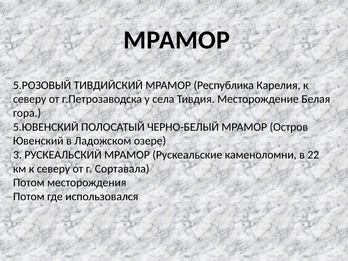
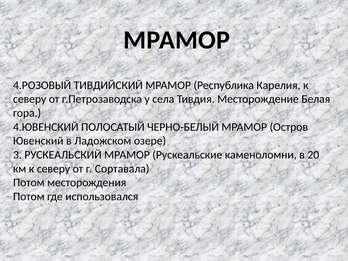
5.РОЗОВЫЙ: 5.РОЗОВЫЙ -> 4.РОЗОВЫЙ (42, 85)
5.ЮВЕНСКИЙ: 5.ЮВЕНСКИЙ -> 4.ЮВЕНСКИЙ (46, 127)
22: 22 -> 20 (313, 155)
